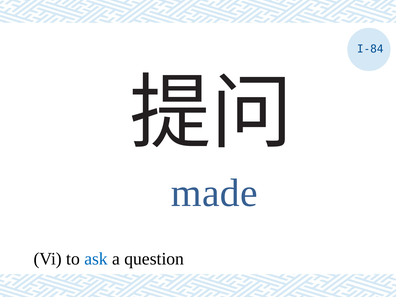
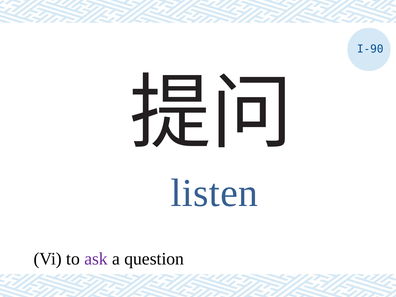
I-84: I-84 -> I-90 (370, 49)
made: made -> listen (214, 193)
ask colour: blue -> purple (96, 259)
